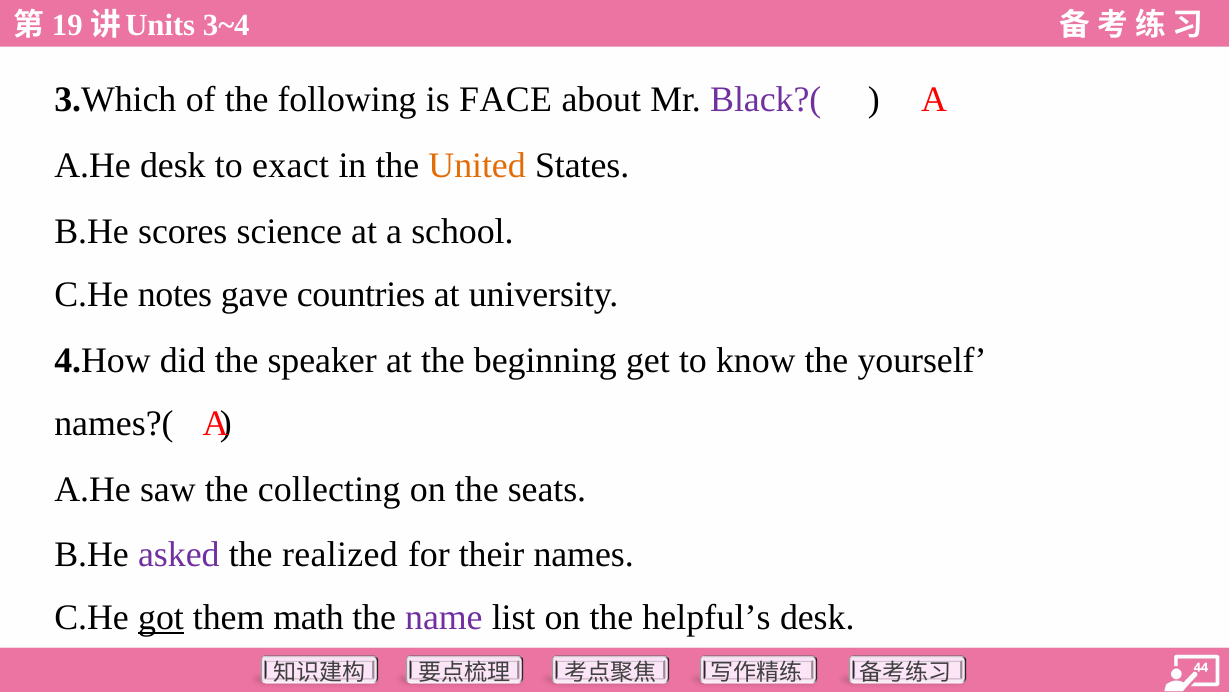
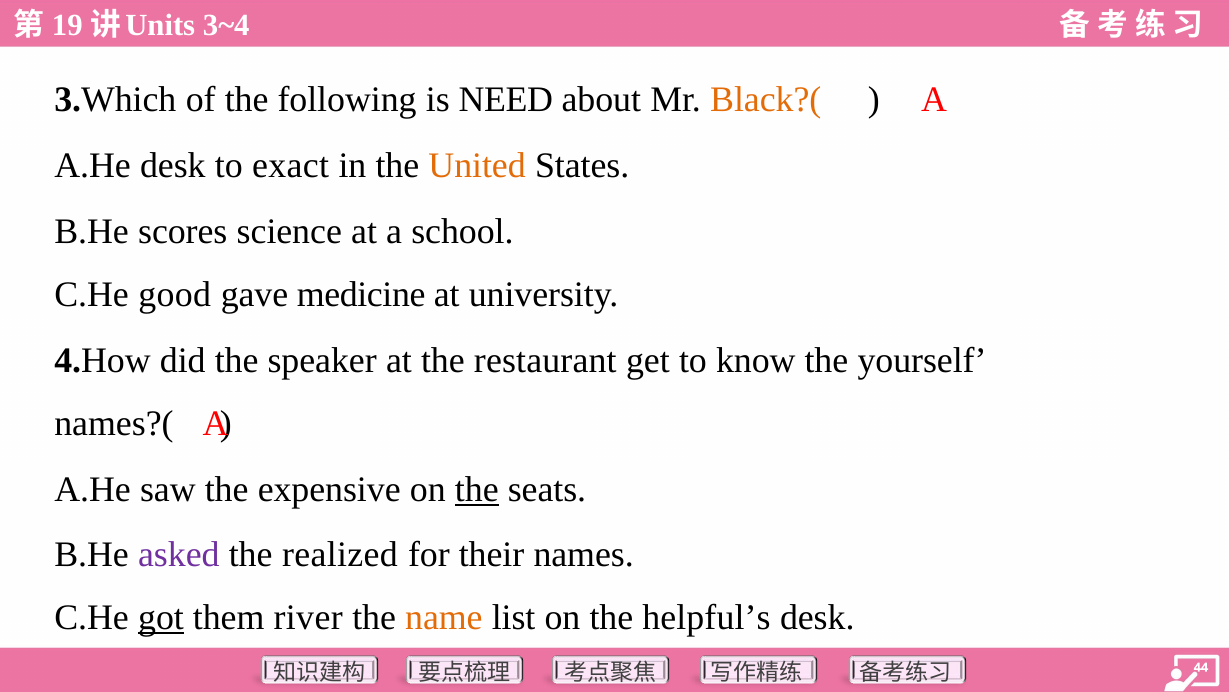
FACE: FACE -> NEED (506, 100)
Black?( colour: purple -> orange (766, 100)
notes: notes -> good (175, 294)
countries: countries -> medicine (361, 294)
beginning: beginning -> restaurant (545, 360)
collecting: collecting -> expensive (329, 489)
the underline: none -> present (477, 489)
math: math -> river (308, 617)
name colour: purple -> orange (444, 617)
